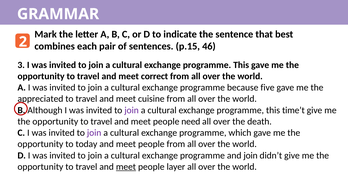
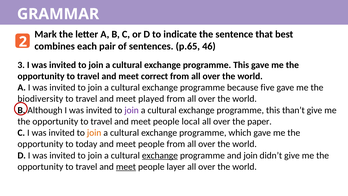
p.15: p.15 -> p.65 (188, 46)
appreciated: appreciated -> biodiversity (40, 99)
cuisine: cuisine -> played (151, 99)
time’t: time’t -> than’t (293, 110)
need: need -> local (191, 121)
death: death -> paper (259, 121)
join colour: purple -> orange (94, 133)
exchange underline: none -> present (160, 155)
